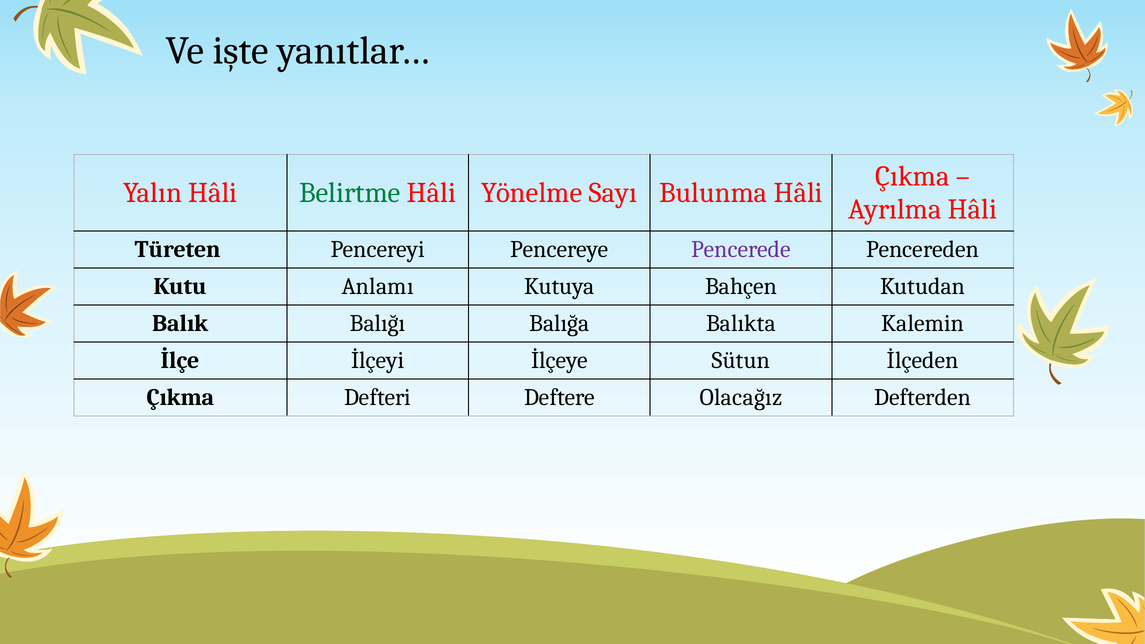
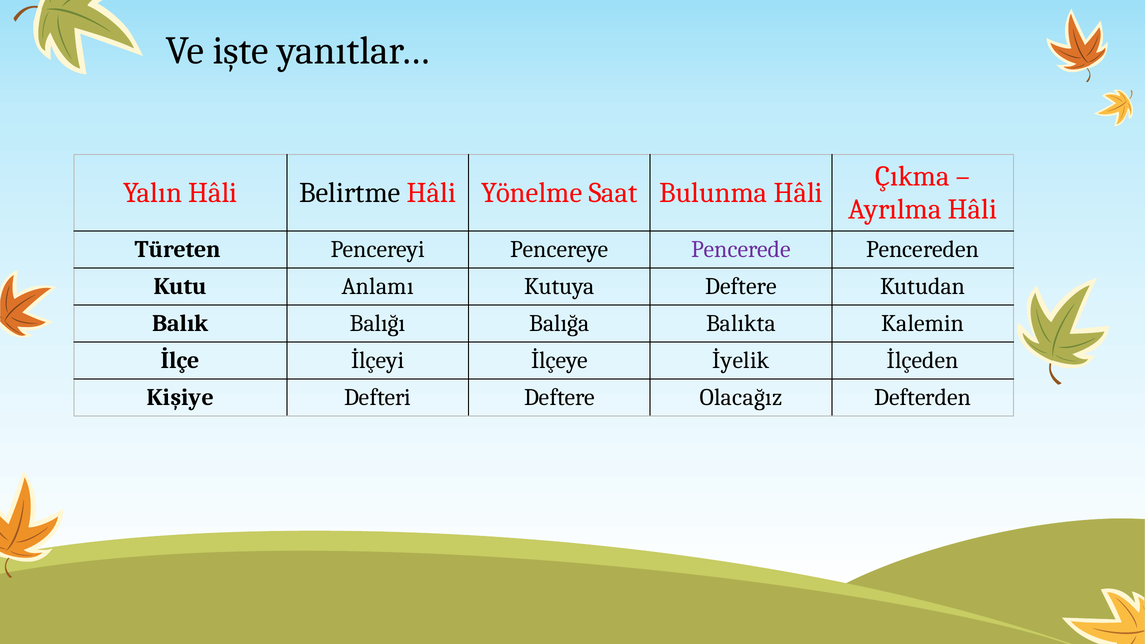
Belirtme colour: green -> black (350, 193)
Sayı: Sayı -> Saat (613, 193)
Kutuya Bahçen: Bahçen -> Deftere (741, 286)
Sütun: Sütun -> İyelik (741, 360)
Çıkma: Çıkma -> Kişiye (180, 397)
